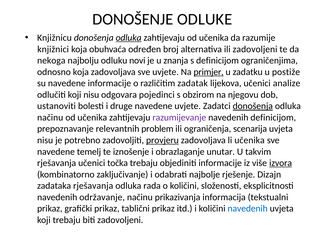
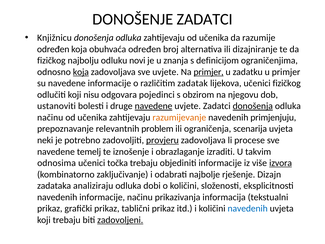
DONOŠENJE ODLUKE: ODLUKE -> ZADATCI (205, 19)
odluka underline: present -> none (129, 38)
knjižnici: knjižnici -> određen (53, 49)
ili zadovoljeni: zadovoljeni -> dizajniranje (255, 49)
nekoga: nekoga -> fizičkog (51, 60)
koja underline: none -> present (81, 72)
u postiže: postiže -> primjer (286, 72)
učenici analize: analize -> fizičkog (287, 83)
navedene underline: none -> present (154, 106)
razumijevanje colour: purple -> orange (179, 117)
navedenih definicijom: definicijom -> primjenjuju (273, 117)
nisu: nisu -> neki (45, 140)
li učenika: učenika -> procese (250, 140)
unutar: unutar -> izraditi (221, 151)
rješavanja: rješavanja -> odnosima (57, 163)
zadataka rješavanja: rješavanja -> analiziraju (93, 186)
rada: rada -> dobi (152, 186)
navedenih održavanje: održavanje -> informacije (102, 197)
zadovoljeni underline: none -> present (120, 220)
